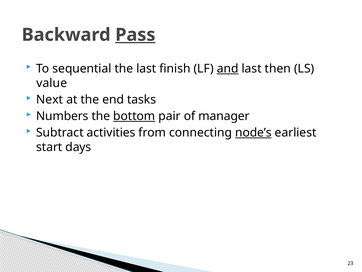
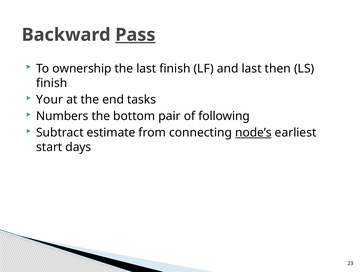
sequential: sequential -> ownership (82, 69)
and underline: present -> none (228, 69)
value: value -> finish (52, 83)
Next: Next -> Your (50, 99)
bottom underline: present -> none (134, 116)
manager: manager -> following (224, 116)
activities: activities -> estimate (111, 132)
